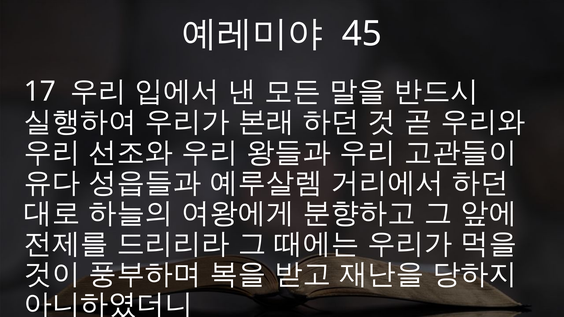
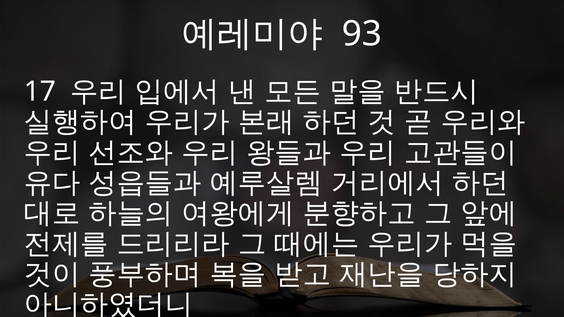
45: 45 -> 93 (362, 34)
